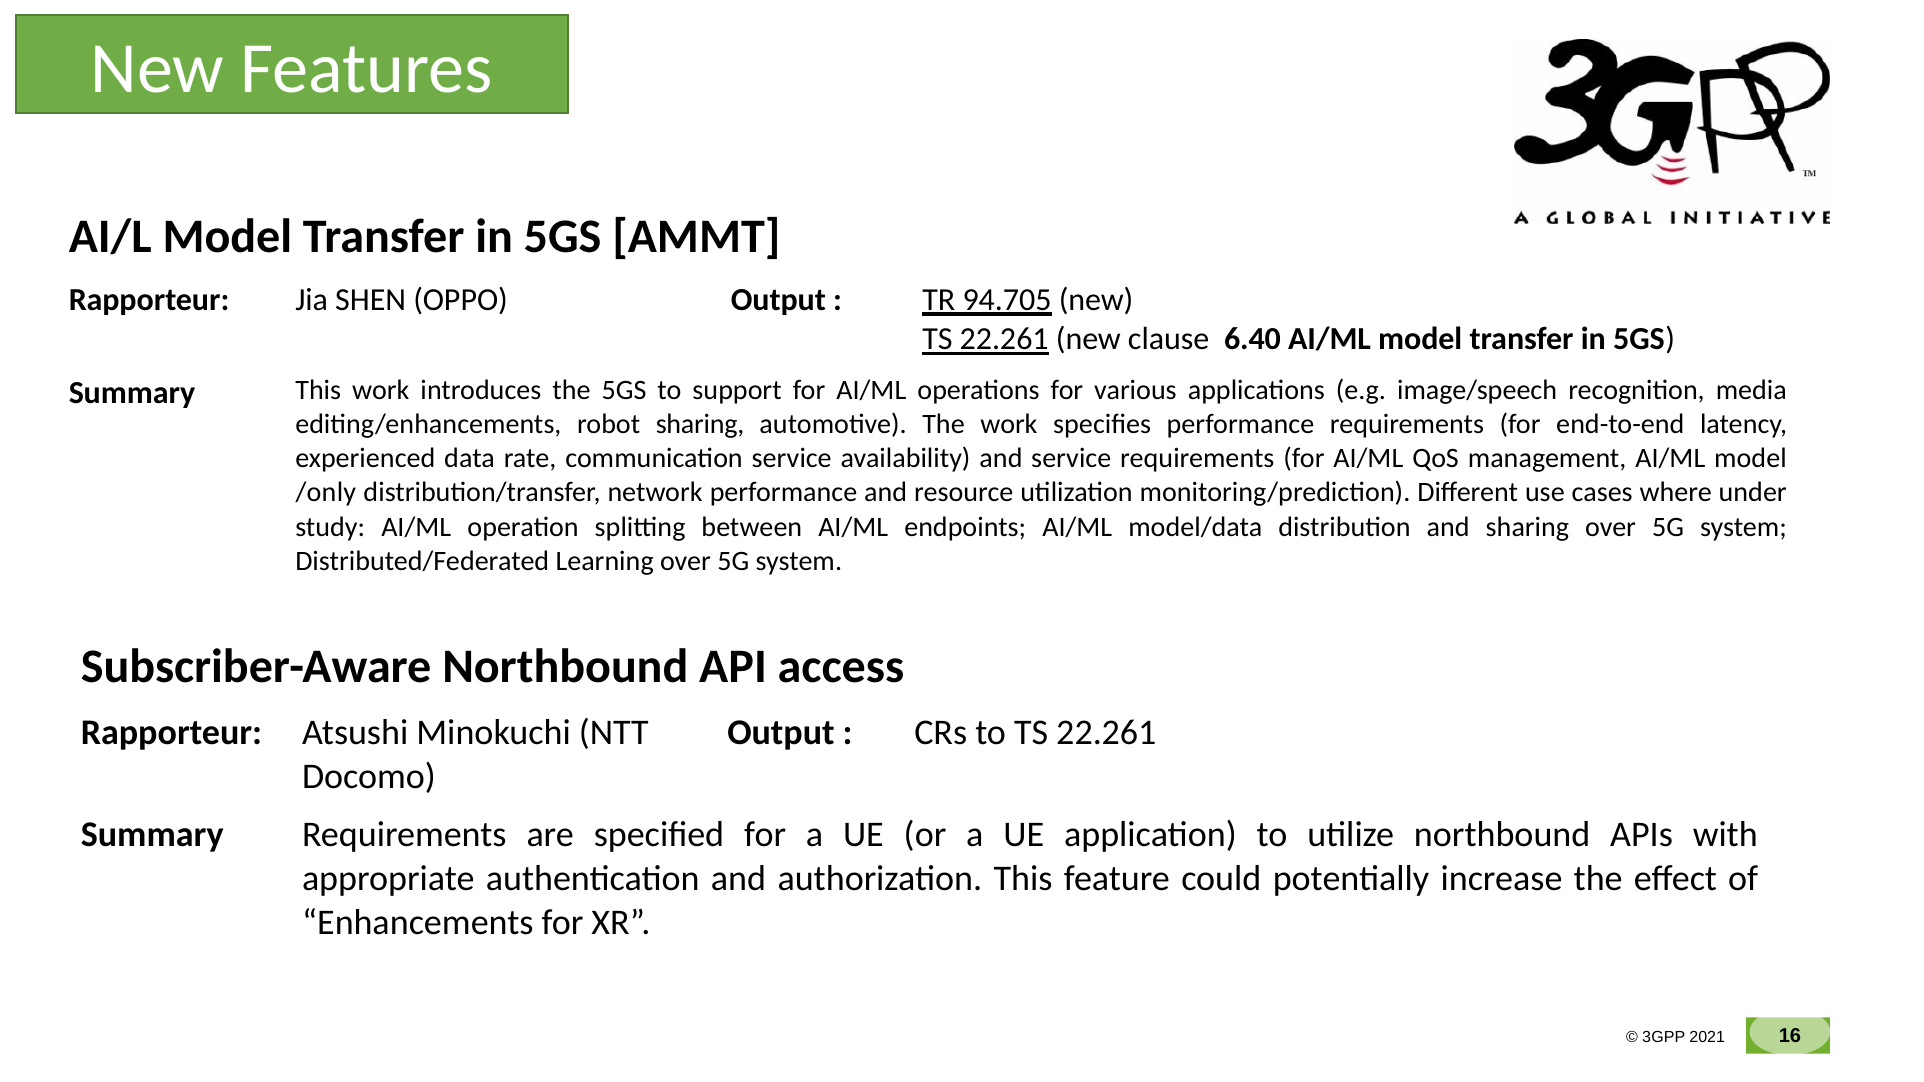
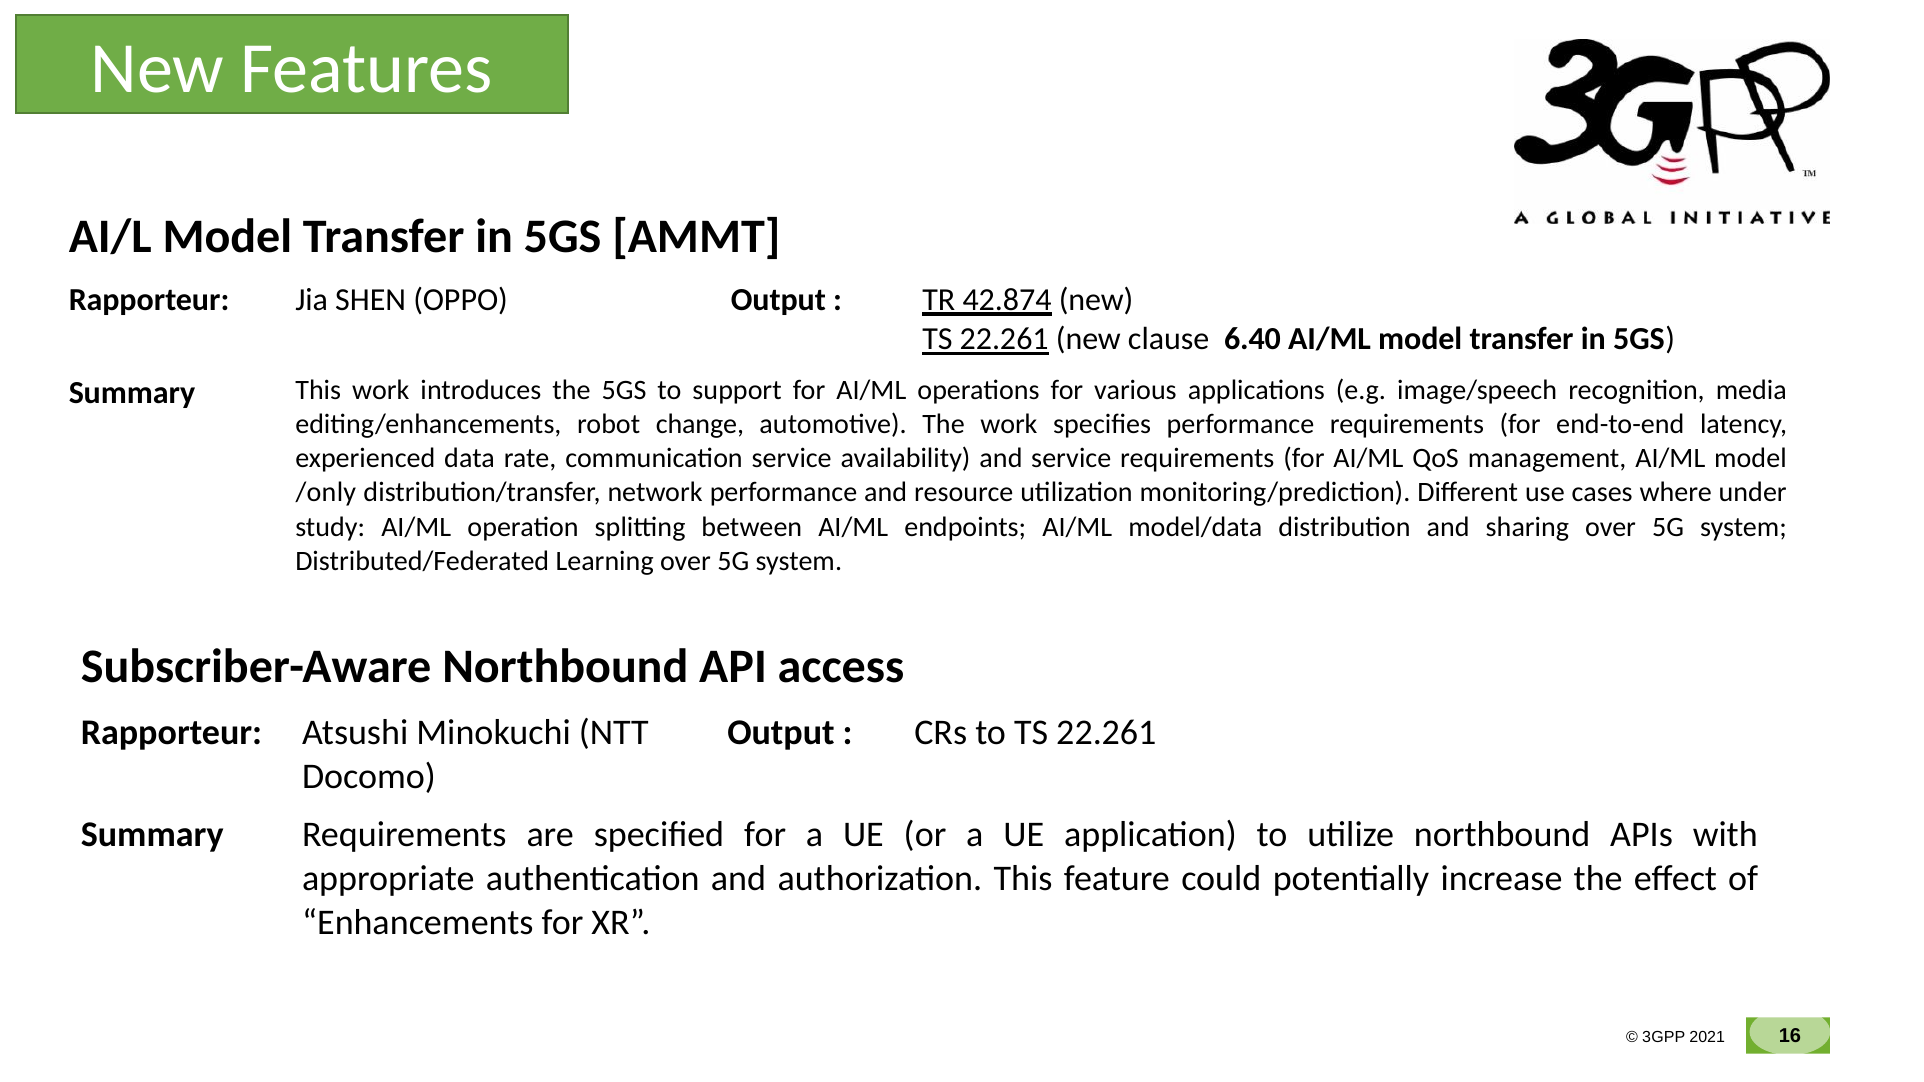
94.705: 94.705 -> 42.874 (1007, 300)
robot sharing: sharing -> change (700, 424)
